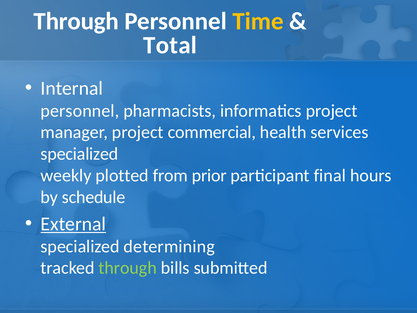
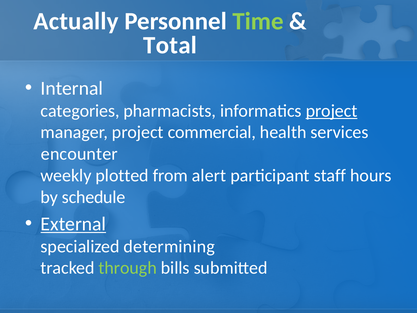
Through: Through -> Actually (76, 21)
Time colour: yellow -> light green (258, 21)
personnel: personnel -> categories (80, 111)
project underline: none -> present (332, 111)
specialized: specialized -> encounter (79, 154)
prior: prior -> alert (209, 175)
final: final -> staff (330, 175)
